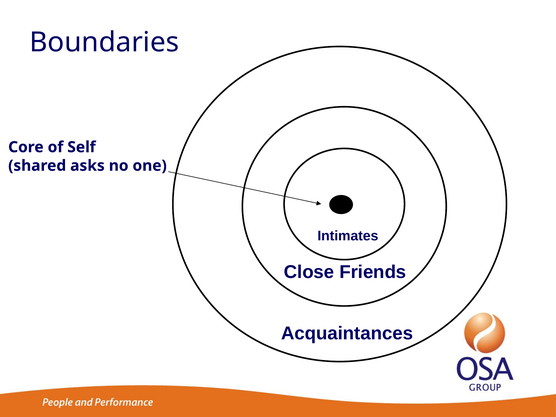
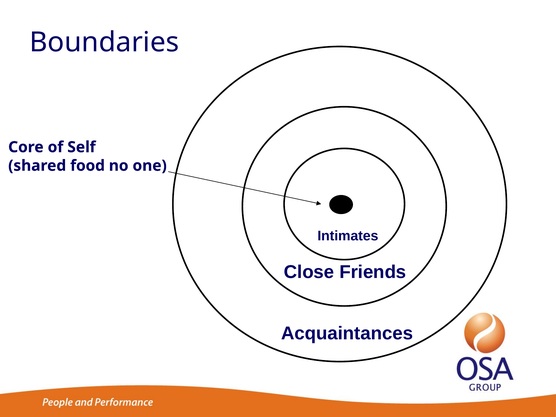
asks: asks -> food (88, 166)
